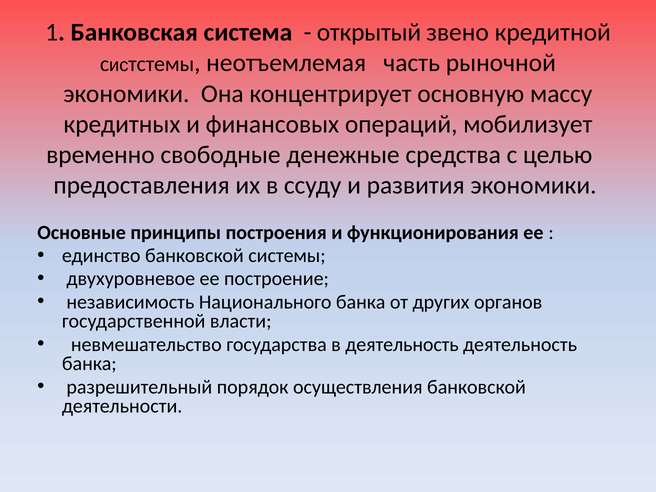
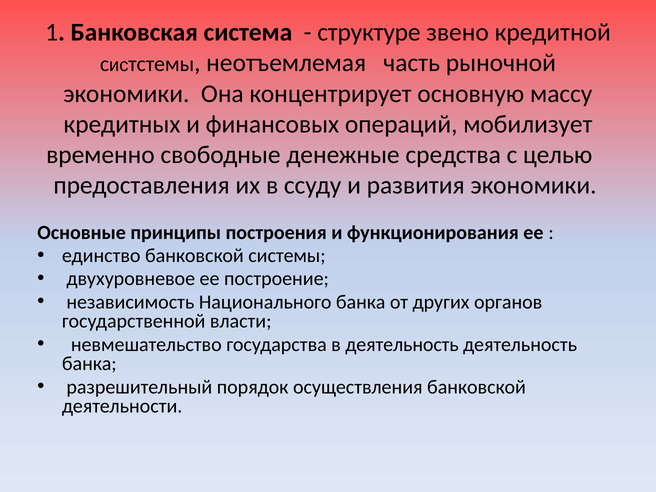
открытый: открытый -> структуре (369, 32)
